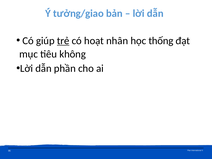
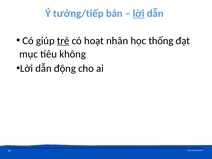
tưởng/giao: tưởng/giao -> tưởng/tiếp (78, 13)
lời underline: none -> present (139, 13)
phần: phần -> động (65, 68)
